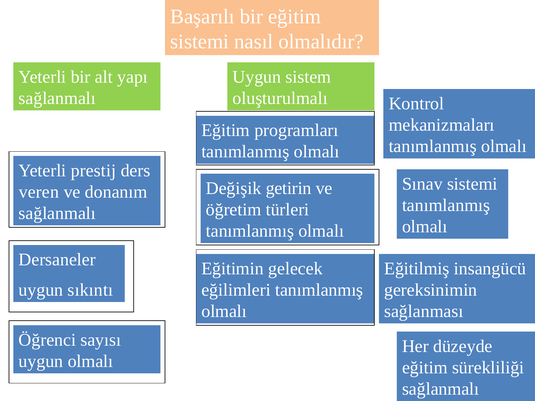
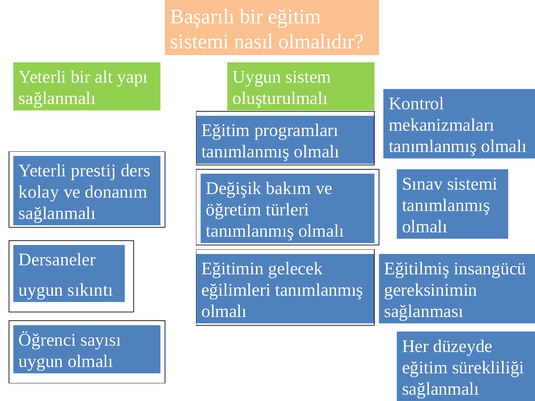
getirin: getirin -> bakım (288, 188)
veren: veren -> kolay (39, 192)
